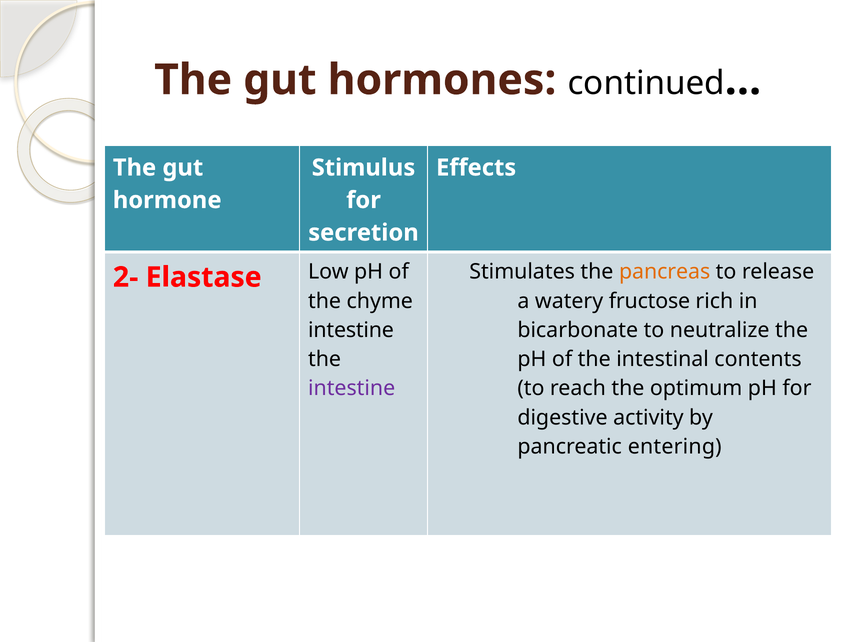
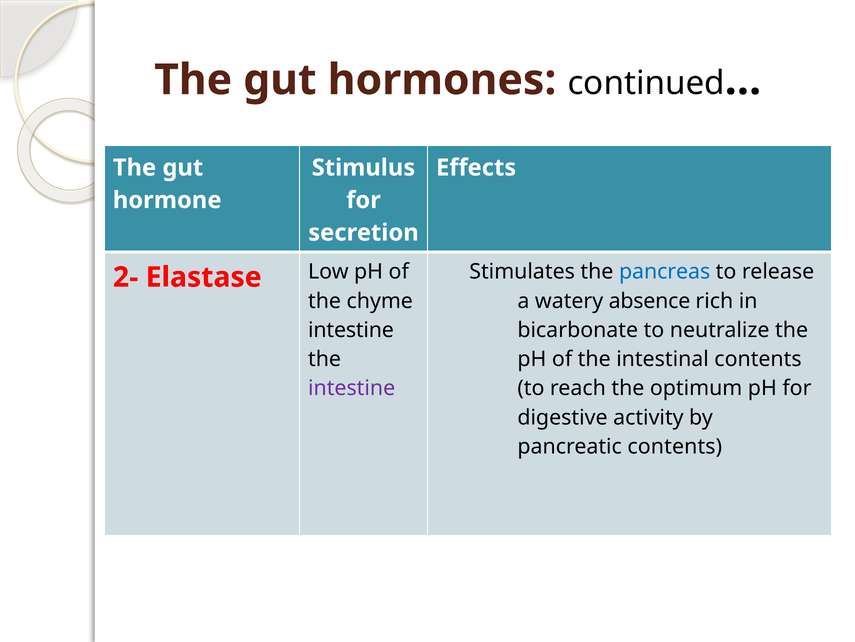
pancreas colour: orange -> blue (665, 272)
fructose: fructose -> absence (649, 301)
pancreatic entering: entering -> contents (675, 446)
